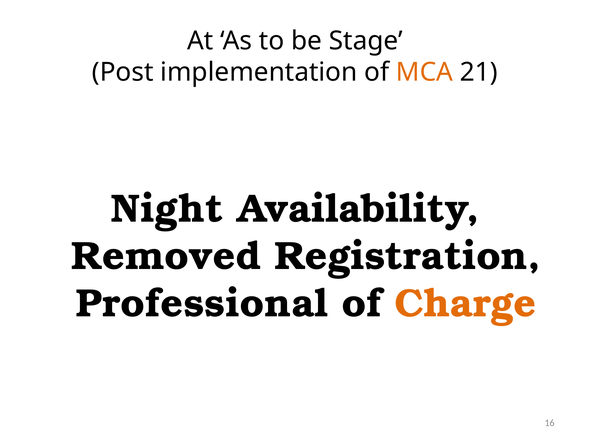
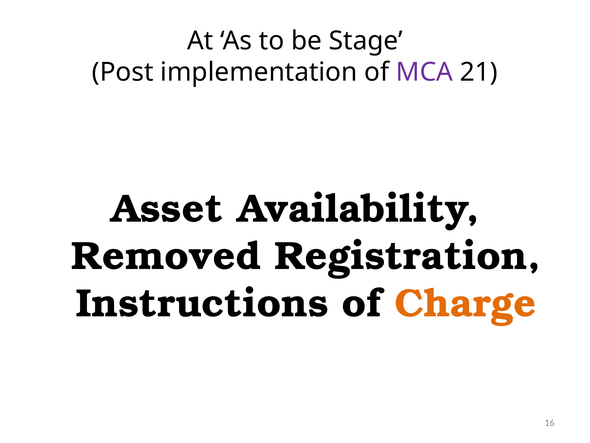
MCA colour: orange -> purple (425, 72)
Night: Night -> Asset (167, 209)
Professional: Professional -> Instructions (202, 303)
